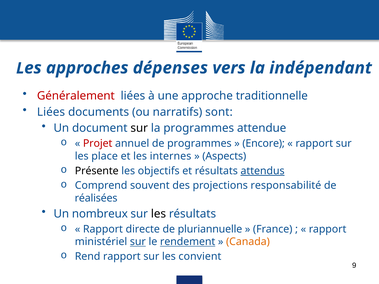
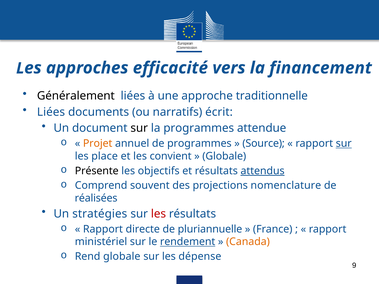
dépenses: dépenses -> efficacité (170, 68)
indépendant: indépendant -> financement (321, 68)
Généralement colour: red -> black (76, 96)
sont: sont -> écrit (219, 112)
Projet colour: red -> orange (98, 144)
Encore: Encore -> Source (264, 144)
sur underline: none -> present (344, 144)
internes: internes -> convient (171, 156)
Aspects: Aspects -> Globale (224, 156)
responsabilité: responsabilité -> nomenclature (286, 186)
nombreux: nombreux -> stratégies (100, 214)
les colour: black -> red (158, 214)
sur underline: present -> none (138, 242)
Rend rapport: rapport -> globale (122, 257)
convient: convient -> dépense (200, 257)
